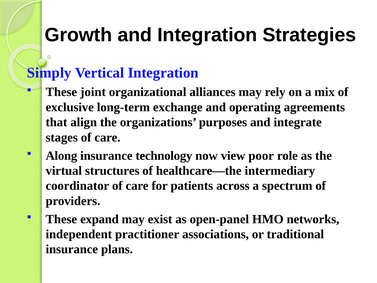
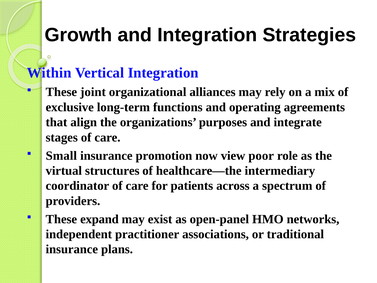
Simply: Simply -> Within (49, 73)
exchange: exchange -> functions (178, 107)
Along: Along -> Small (61, 155)
technology: technology -> promotion (164, 155)
